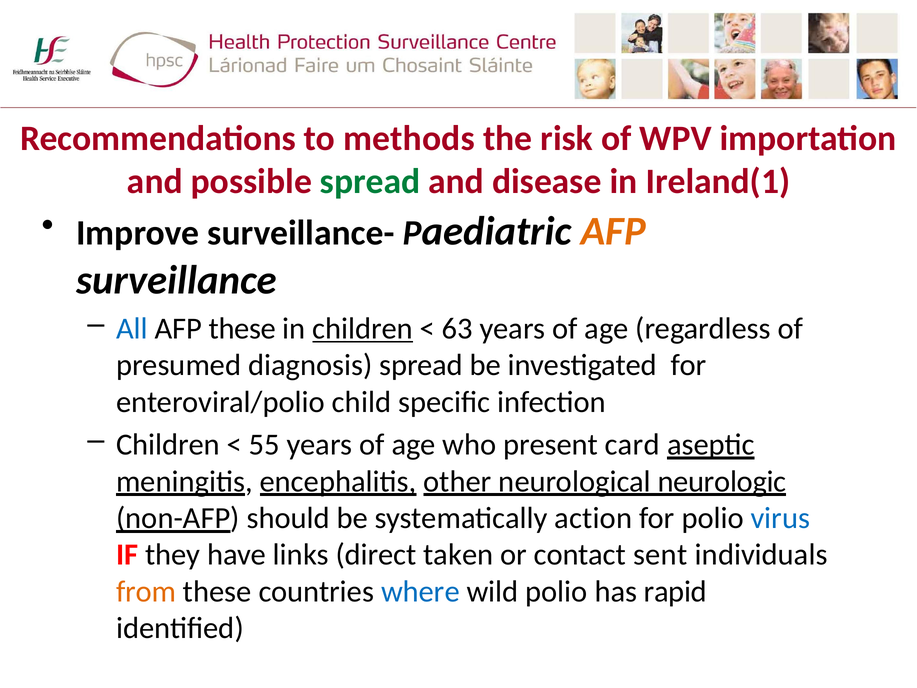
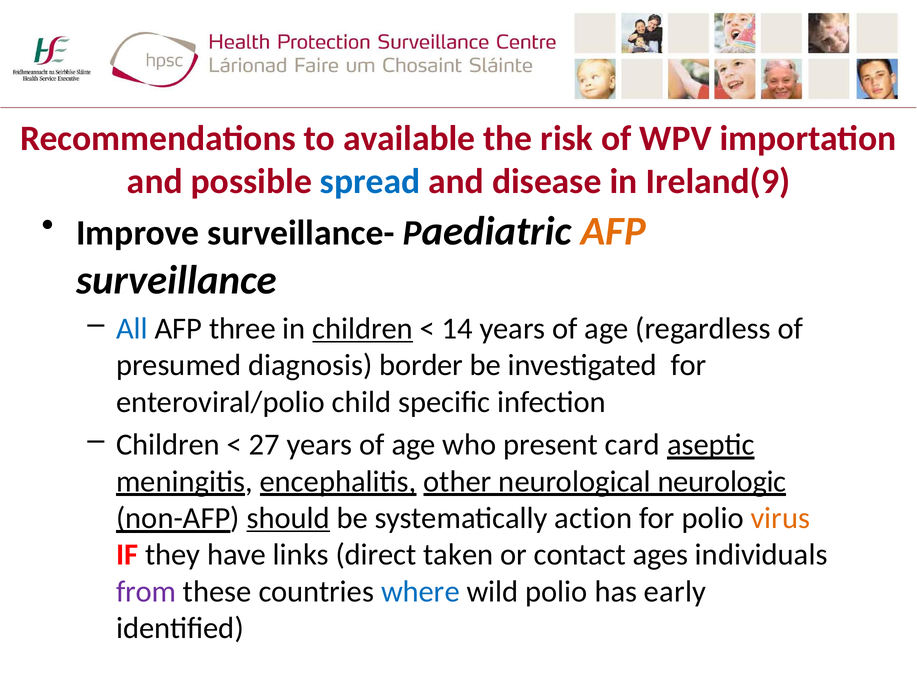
methods: methods -> available (409, 139)
spread colour: green -> blue (370, 181)
Ireland(1: Ireland(1 -> Ireland(9 (718, 181)
AFP these: these -> three (242, 328)
63: 63 -> 14 (457, 328)
diagnosis spread: spread -> border (421, 365)
55: 55 -> 27 (264, 445)
should underline: none -> present (288, 518)
virus colour: blue -> orange (780, 518)
sent: sent -> ages (661, 555)
from colour: orange -> purple (146, 591)
rapid: rapid -> early (675, 591)
